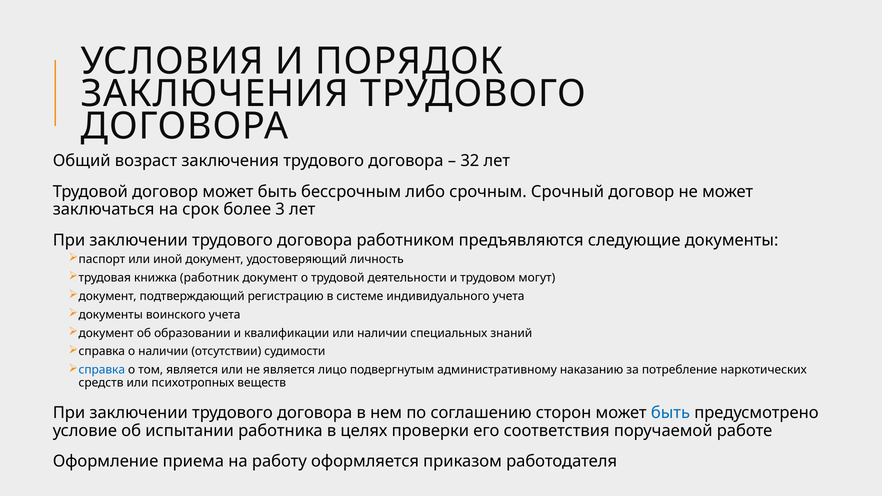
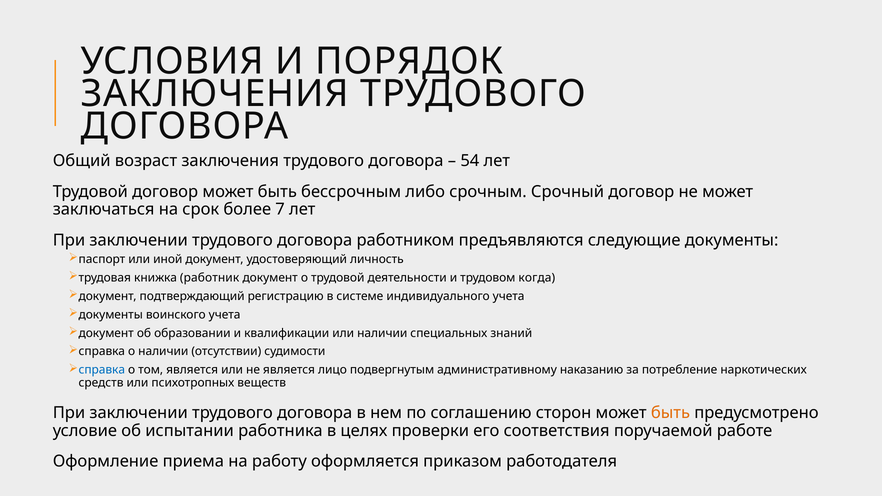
32: 32 -> 54 (470, 161)
3: 3 -> 7 (280, 210)
могут: могут -> когда (537, 278)
быть colour: blue -> orange (670, 413)
